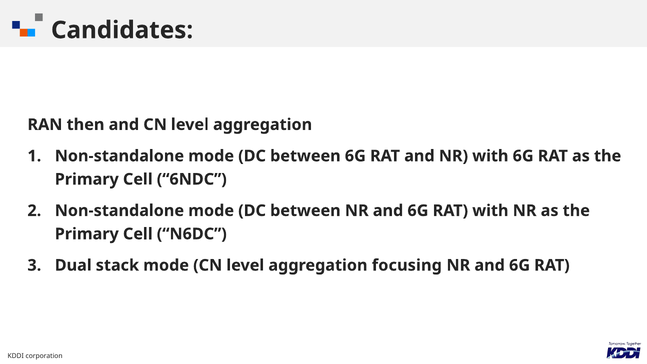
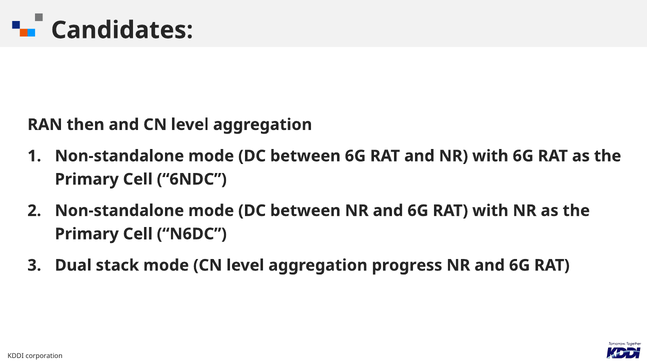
focusing: focusing -> progress (407, 265)
